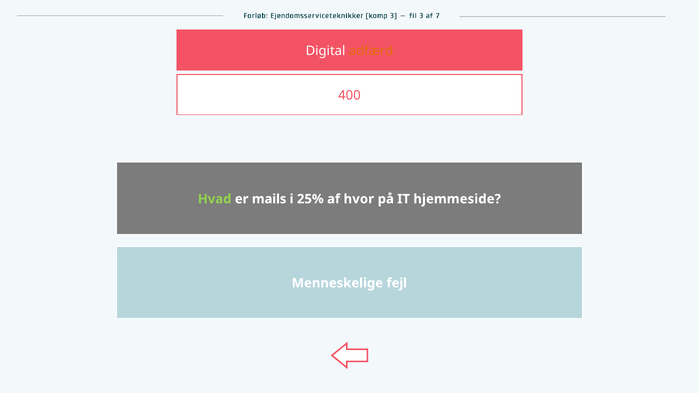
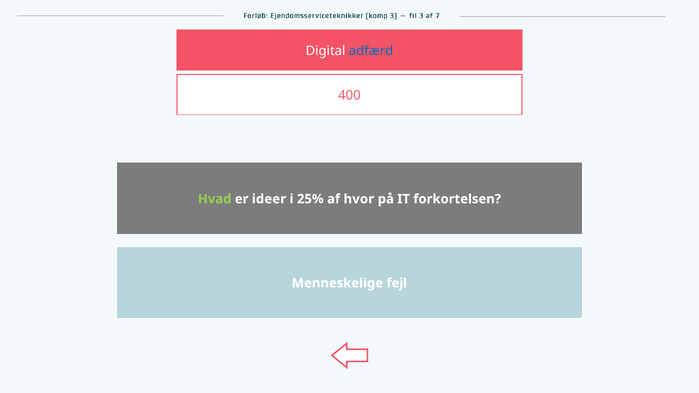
adfærd colour: orange -> blue (371, 51)
mails: mails -> ideer (269, 199)
hjemmeside: hjemmeside -> forkortelsen (457, 199)
